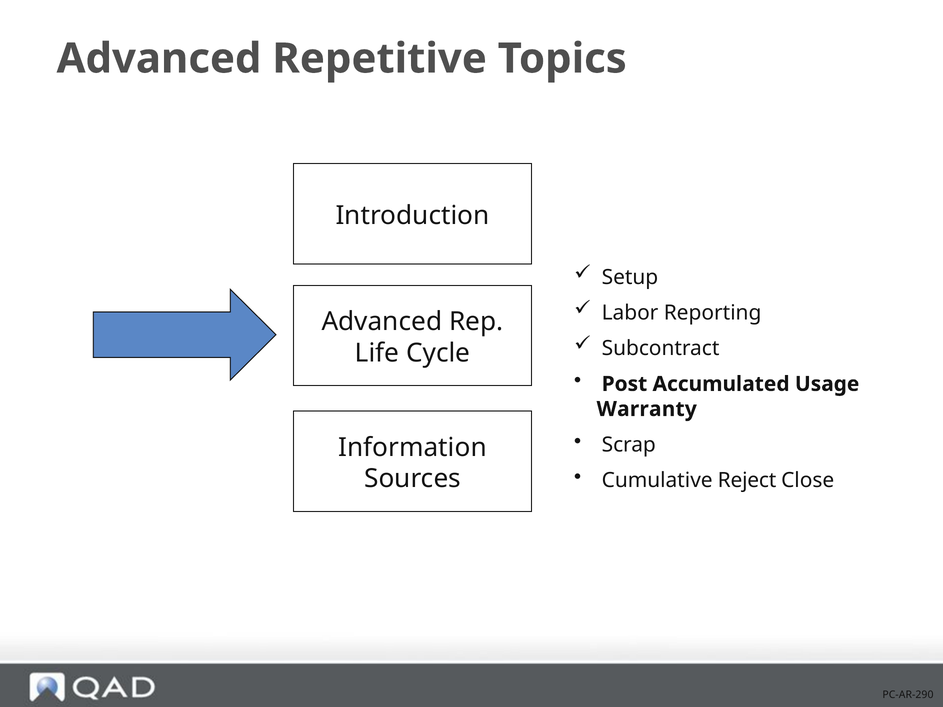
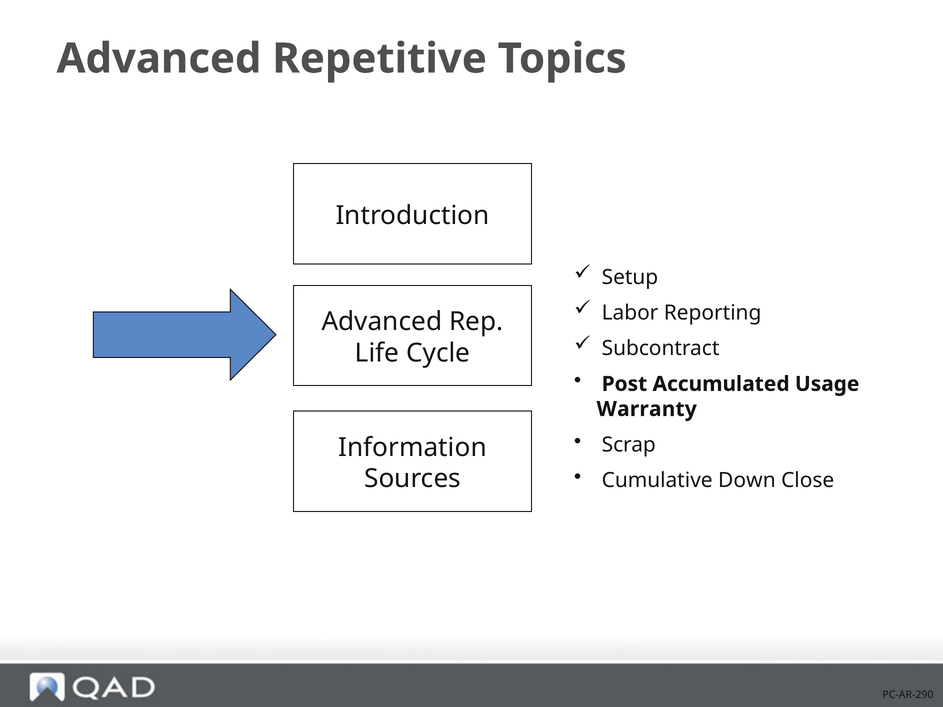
Reject: Reject -> Down (747, 480)
